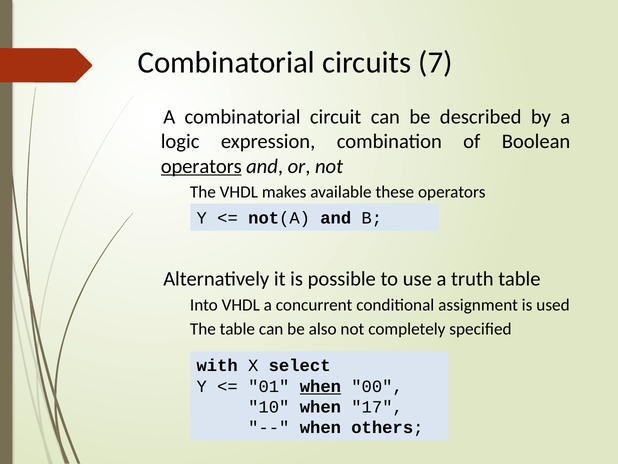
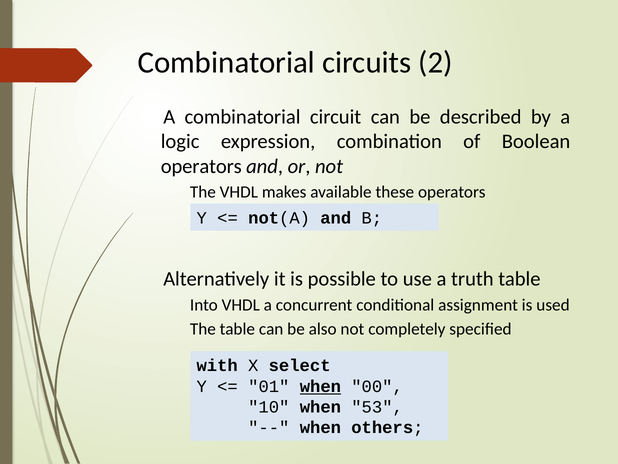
7: 7 -> 2 (435, 63)
operators underline: present -> none (201, 166)
17: 17 -> 53 (377, 407)
